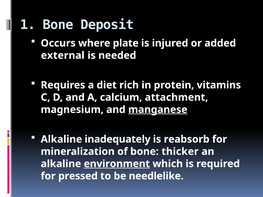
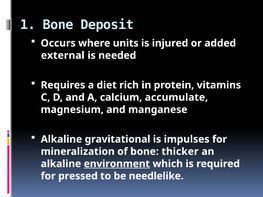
plate: plate -> units (126, 43)
attachment: attachment -> accumulate (176, 97)
manganese underline: present -> none (158, 110)
inadequately: inadequately -> gravitational (118, 139)
reabsorb: reabsorb -> impulses (187, 139)
